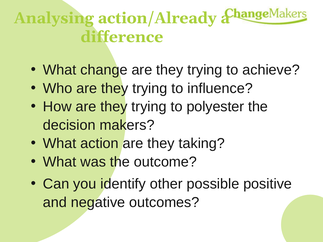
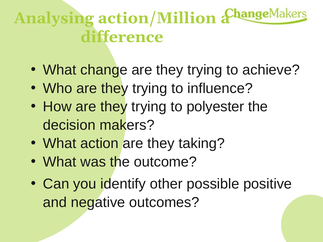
action/Already: action/Already -> action/Million (157, 18)
